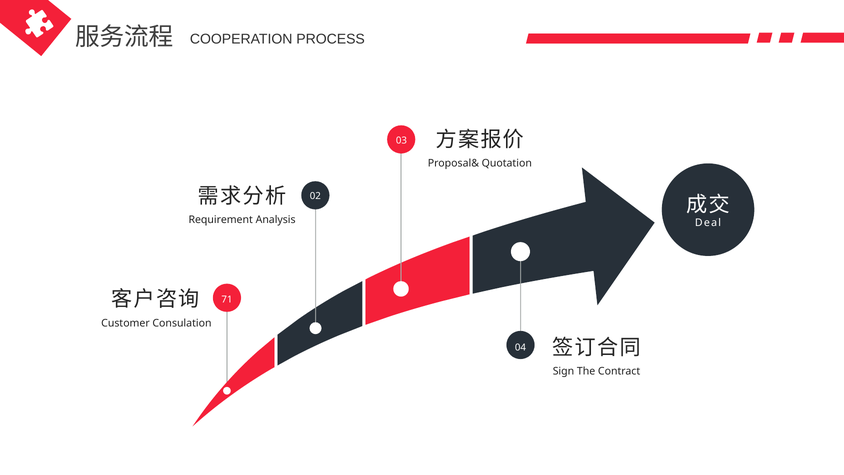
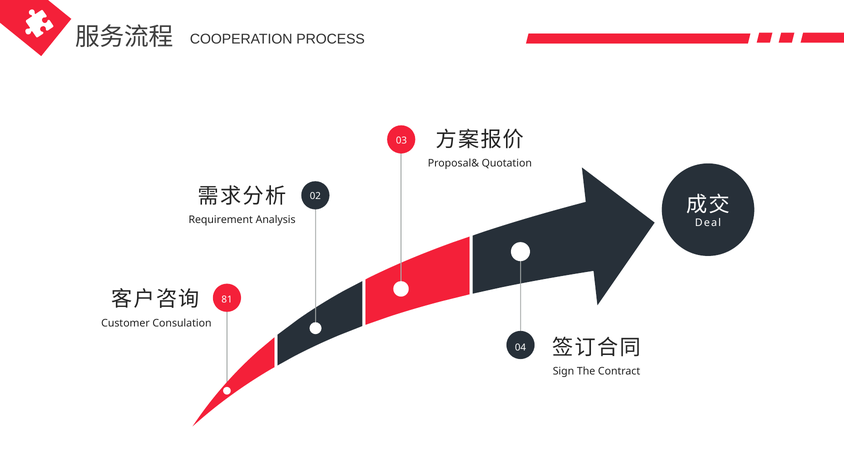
71: 71 -> 81 (227, 300)
